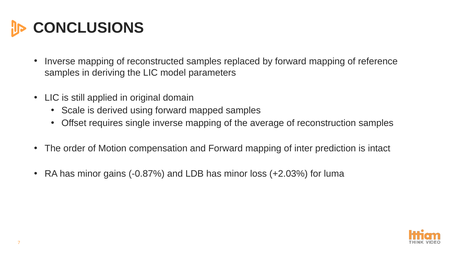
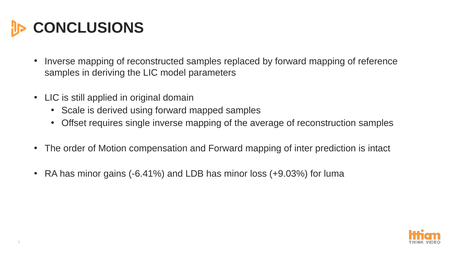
-0.87%: -0.87% -> -6.41% (147, 174)
+2.03%: +2.03% -> +9.03% (289, 174)
